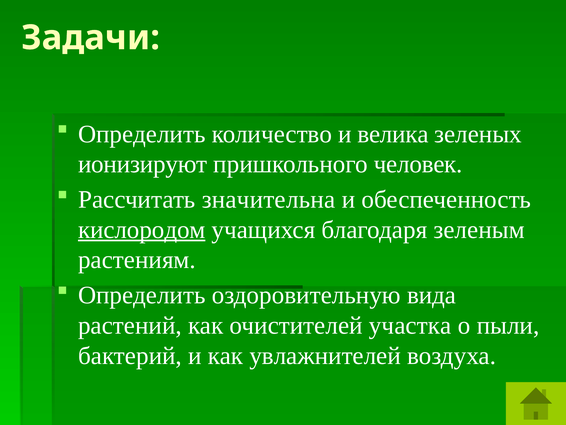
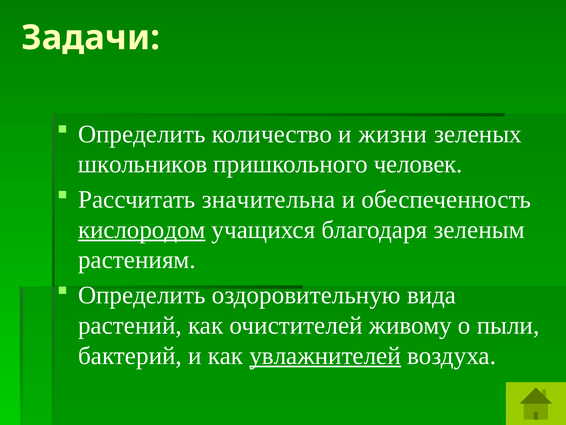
велика: велика -> жизни (393, 134)
ионизируют: ионизируют -> школьников (143, 164)
участка: участка -> живому (410, 325)
увлажнителей underline: none -> present (325, 355)
